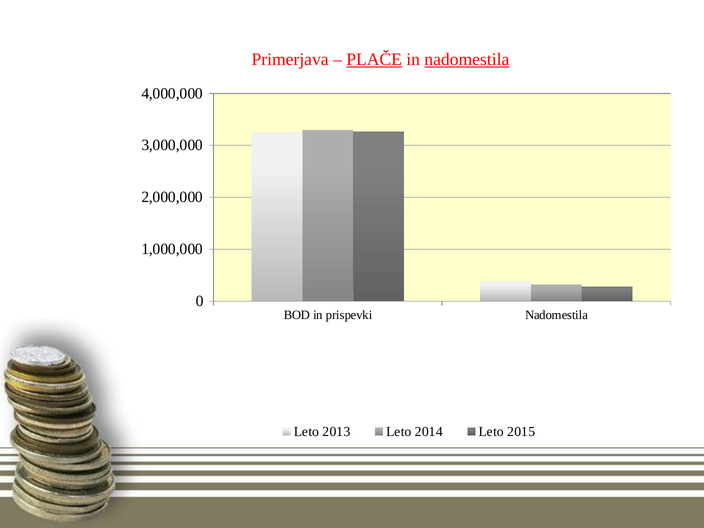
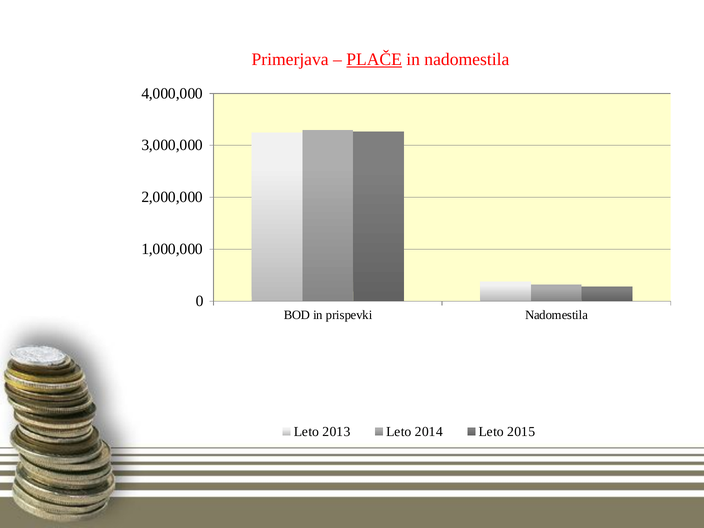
nadomestila underline: present -> none (467, 59)
